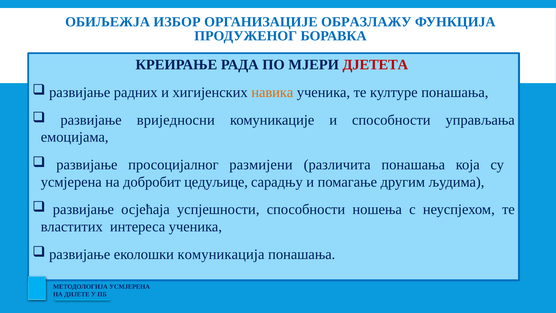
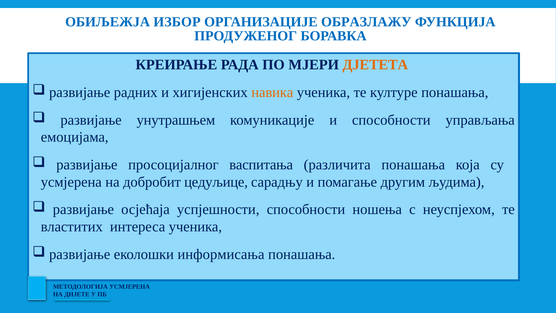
ДЈЕТЕТА colour: red -> orange (375, 65)
вриједносни: вриједносни -> унутрашњем (176, 120)
размијени: размијени -> васпитања (261, 165)
комуникација: комуникација -> информисања (221, 254)
